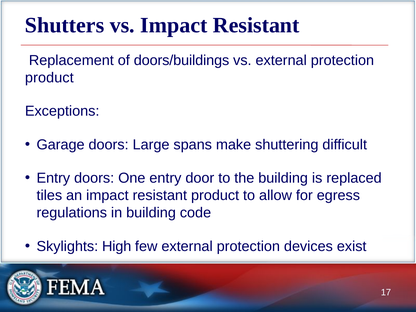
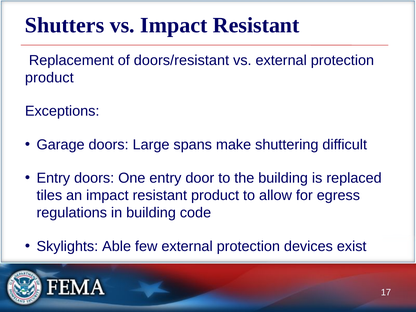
doors/buildings: doors/buildings -> doors/resistant (181, 60)
High: High -> Able (117, 246)
